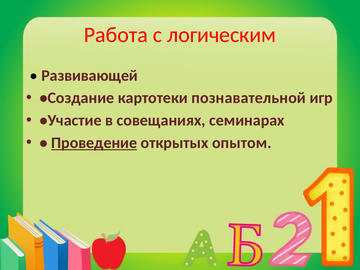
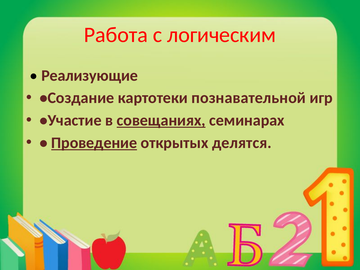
Развивающей: Развивающей -> Реализующие (90, 76)
совещаниях underline: none -> present (161, 120)
опытом: опытом -> делятся (242, 143)
